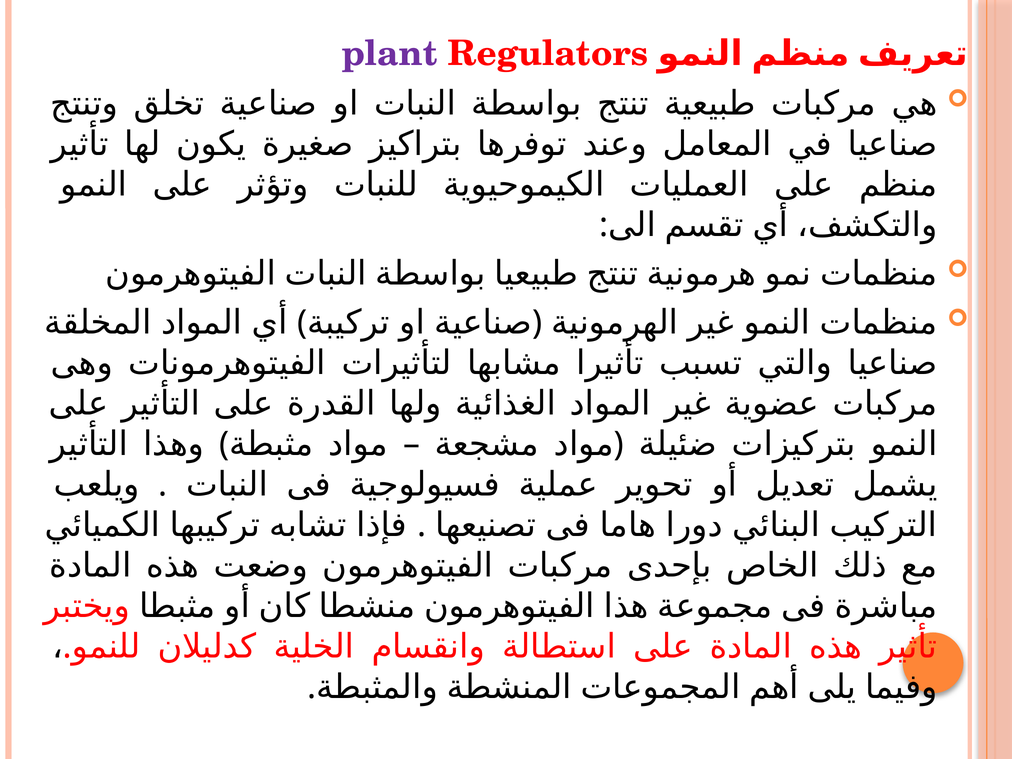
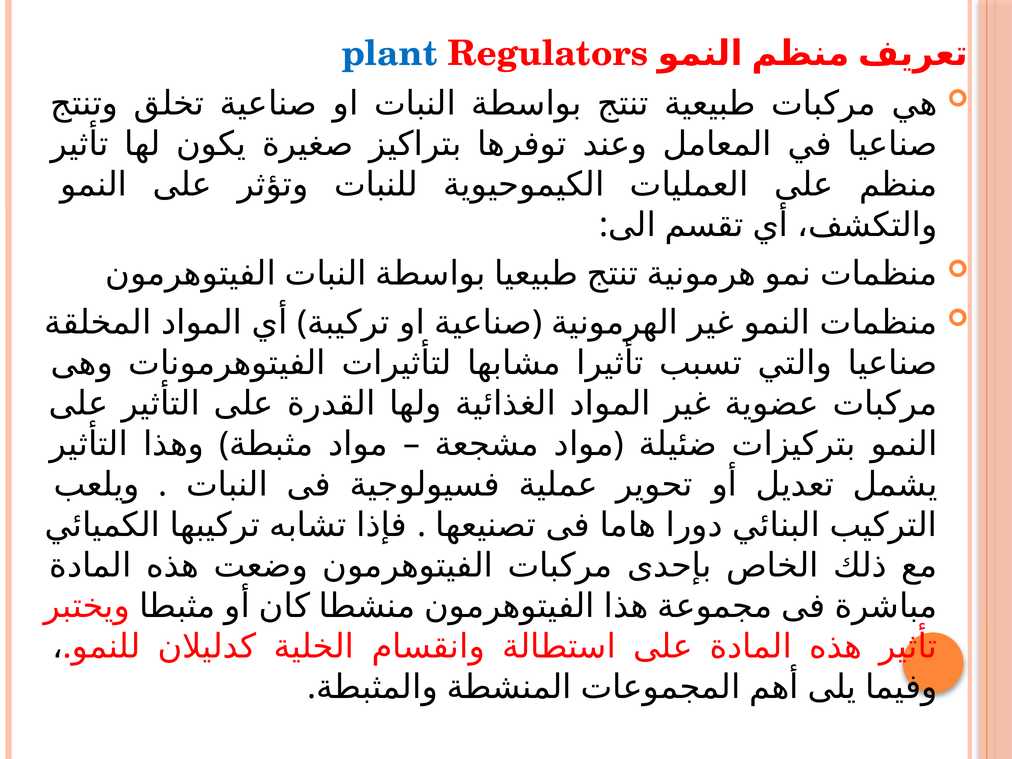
plant colour: purple -> blue (390, 54)
